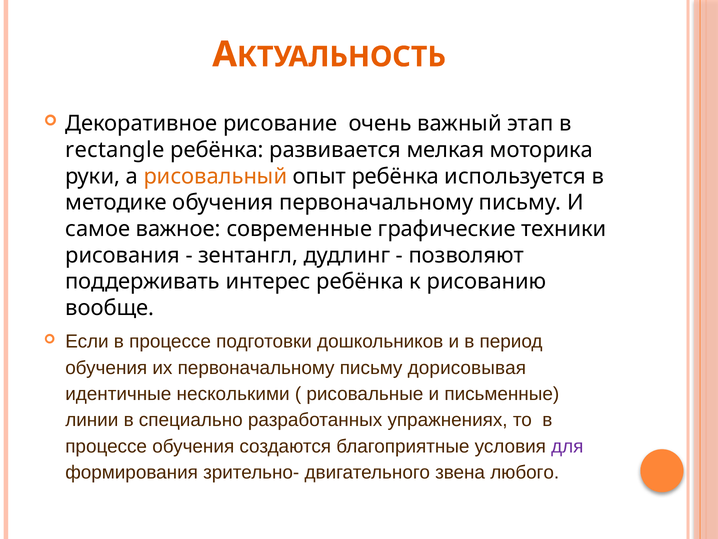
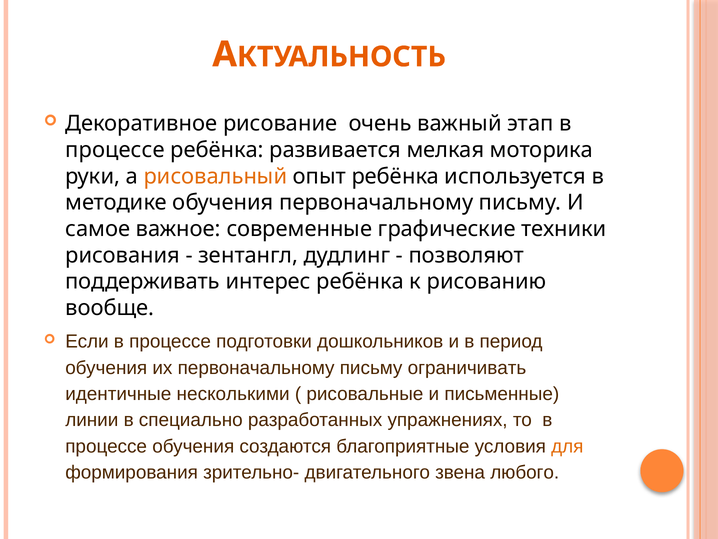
rectangle: rectangle -> процессе (115, 150)
дорисовывая: дорисовывая -> ограничивать (467, 368)
для colour: purple -> orange (567, 446)
